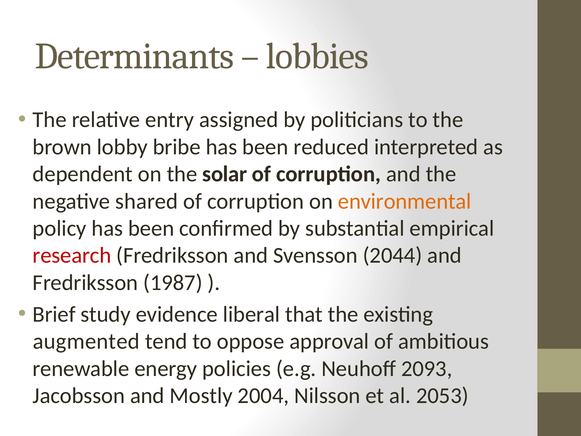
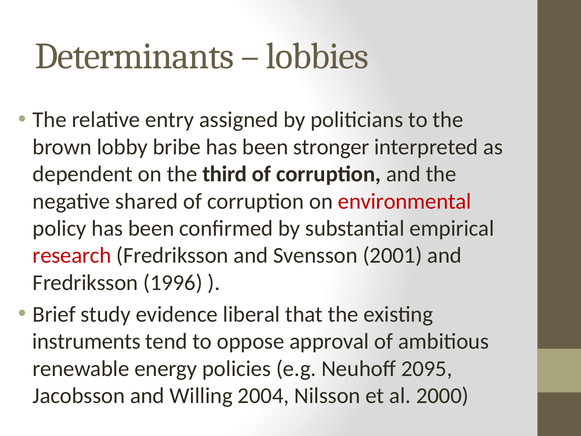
reduced: reduced -> stronger (331, 147)
solar: solar -> third (225, 174)
environmental colour: orange -> red (405, 201)
2044: 2044 -> 2001 (393, 255)
1987: 1987 -> 1996 (173, 282)
augmented: augmented -> instruments (86, 341)
2093: 2093 -> 2095 (427, 368)
Mostly: Mostly -> Willing (201, 396)
2053: 2053 -> 2000 (442, 396)
